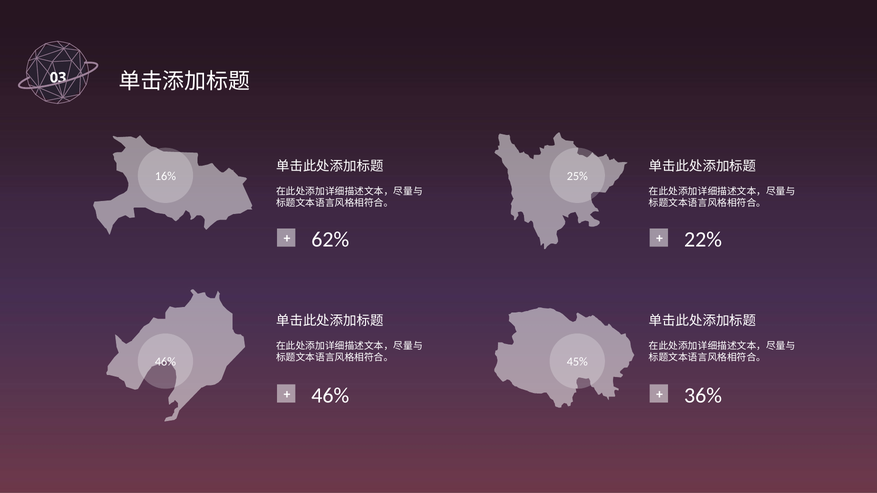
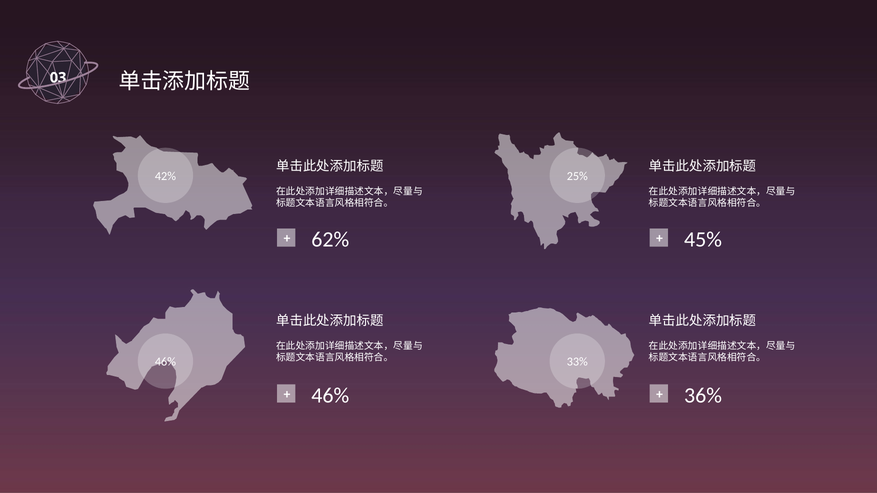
16%: 16% -> 42% (165, 176)
22%: 22% -> 45% (703, 240)
45%: 45% -> 33% (577, 362)
